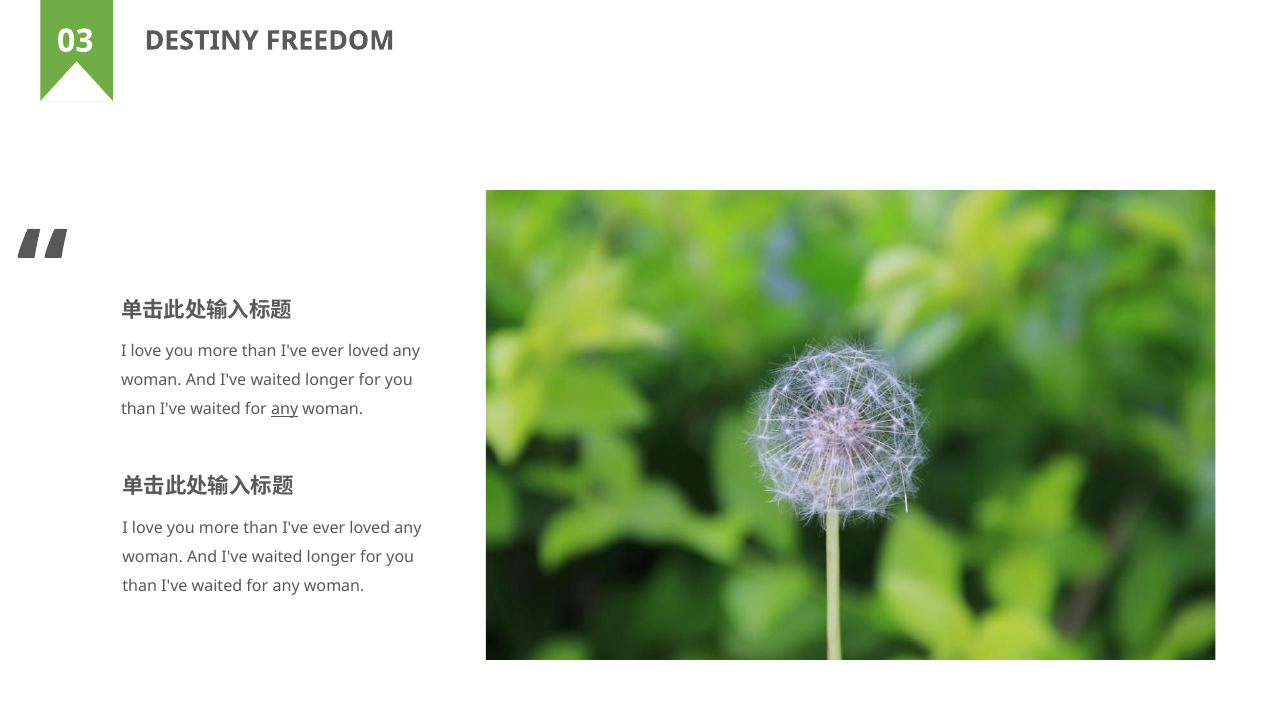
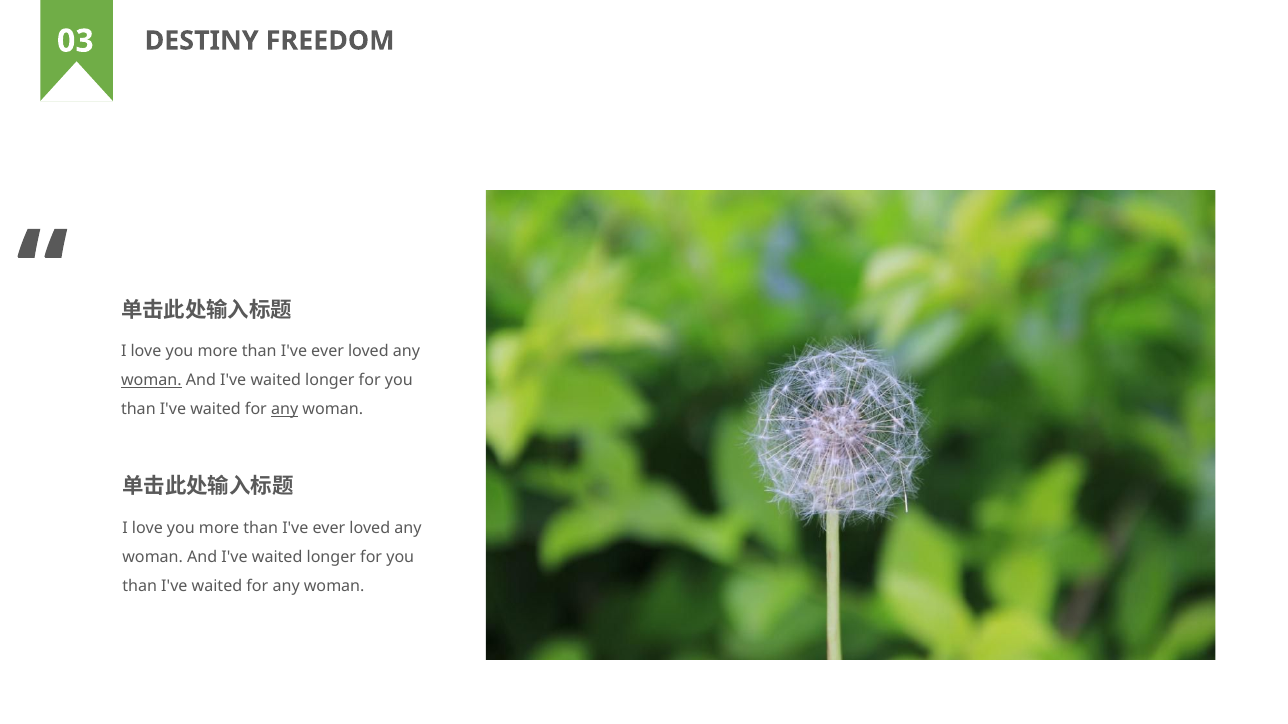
woman underline: none -> present (151, 381)
